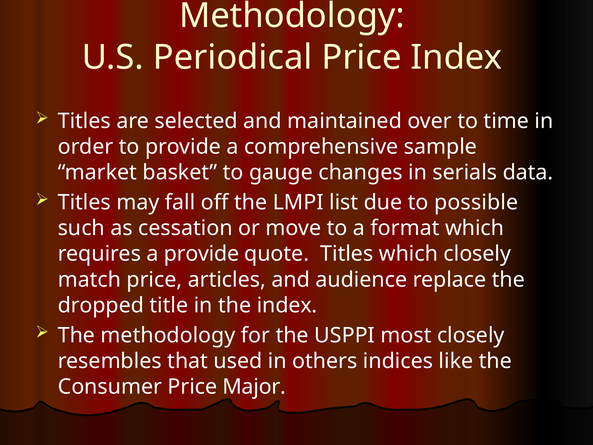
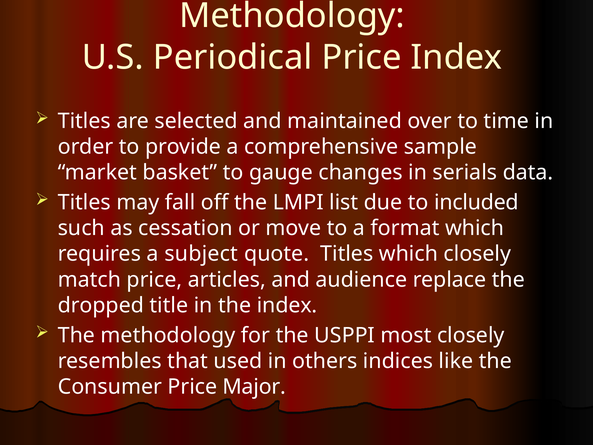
possible: possible -> included (476, 202)
a provide: provide -> subject (201, 254)
